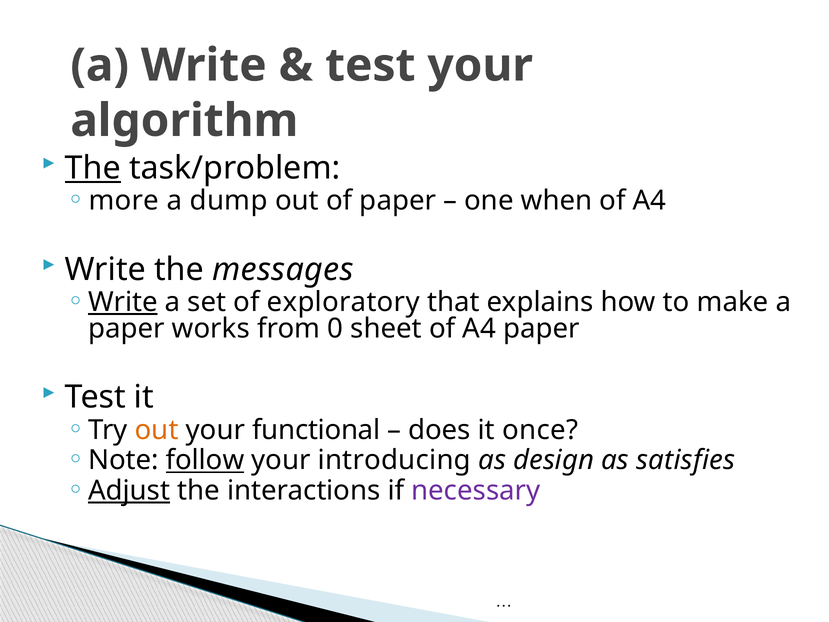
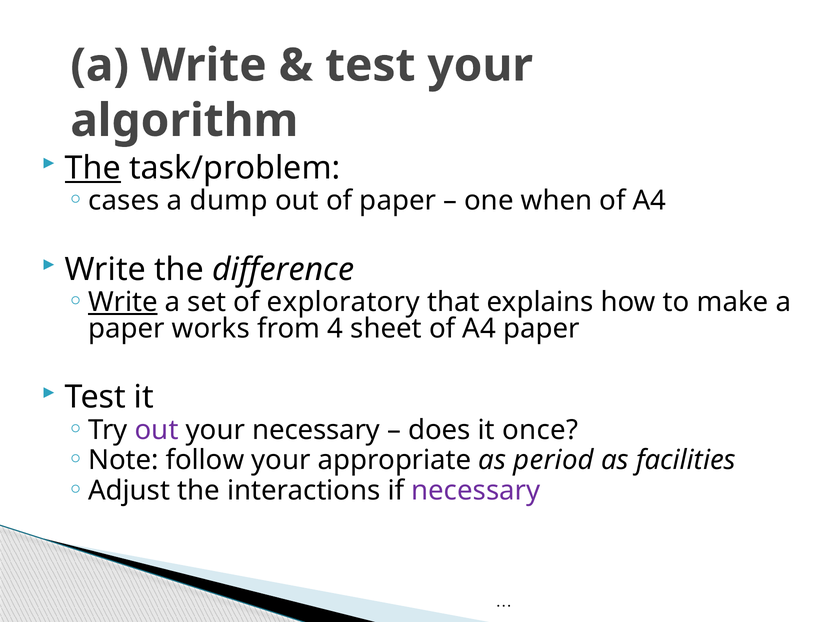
more: more -> cases (124, 201)
messages: messages -> difference (283, 269)
0: 0 -> 4 (335, 328)
out colour: orange -> purple (157, 430)
your functional: functional -> necessary (316, 430)
follow underline: present -> none (205, 460)
introducing: introducing -> appropriate (395, 460)
design: design -> period (554, 460)
satisfies: satisfies -> facilities (686, 460)
Adjust underline: present -> none (129, 490)
